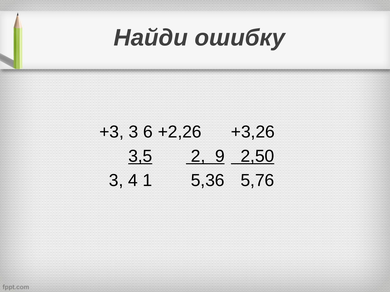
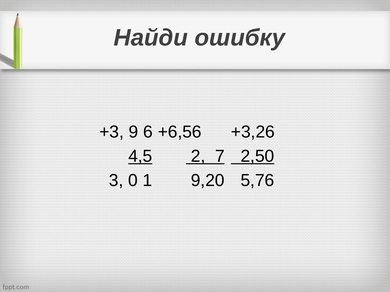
+3 3: 3 -> 9 (133, 132)
+2,26: +2,26 -> +6,56 (180, 132)
3,5: 3,5 -> 4,5 (140, 156)
9: 9 -> 7 (220, 156)
4: 4 -> 0 (133, 181)
5,36: 5,36 -> 9,20 (208, 181)
